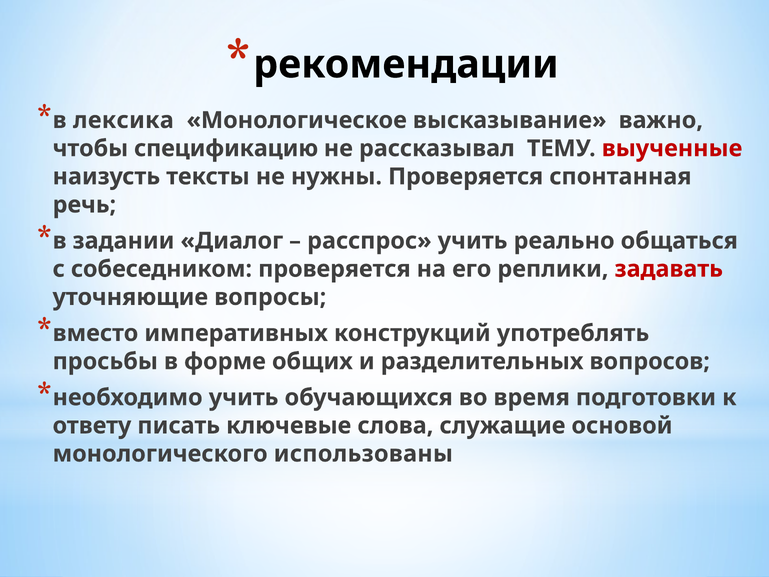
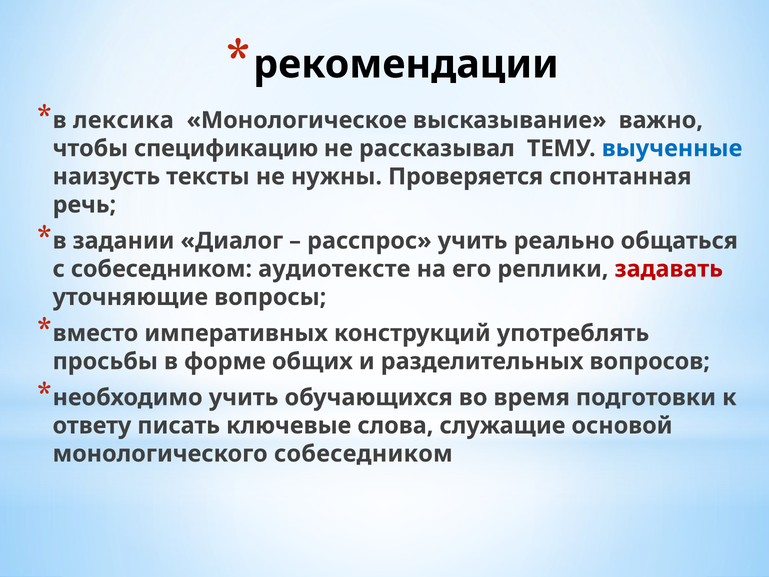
выученные colour: red -> blue (672, 148)
собеседником проверяется: проверяется -> аудиотексте (334, 269)
монологического использованы: использованы -> собеседником (363, 454)
